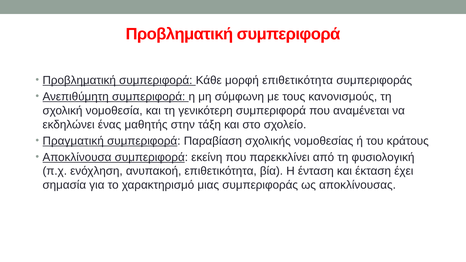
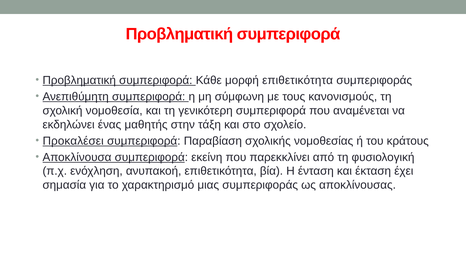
Πραγματική: Πραγματική -> Προκαλέσει (73, 141)
